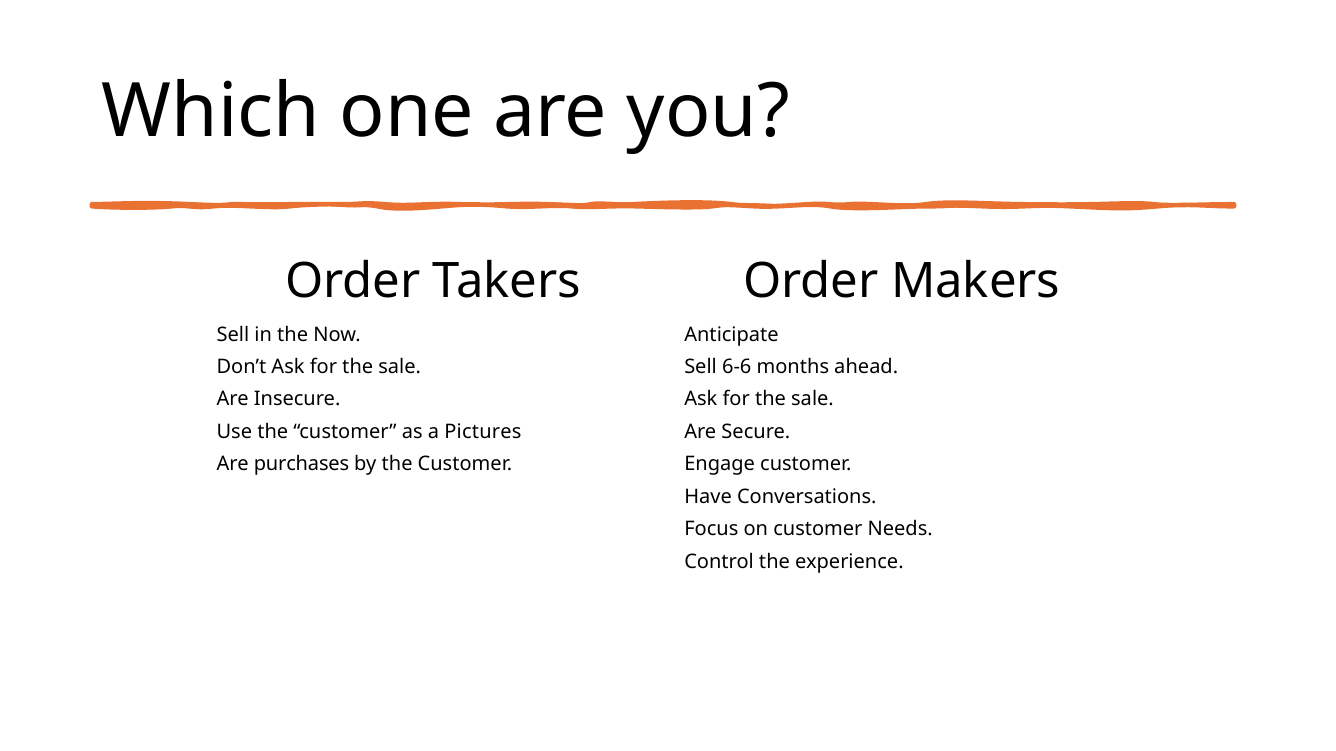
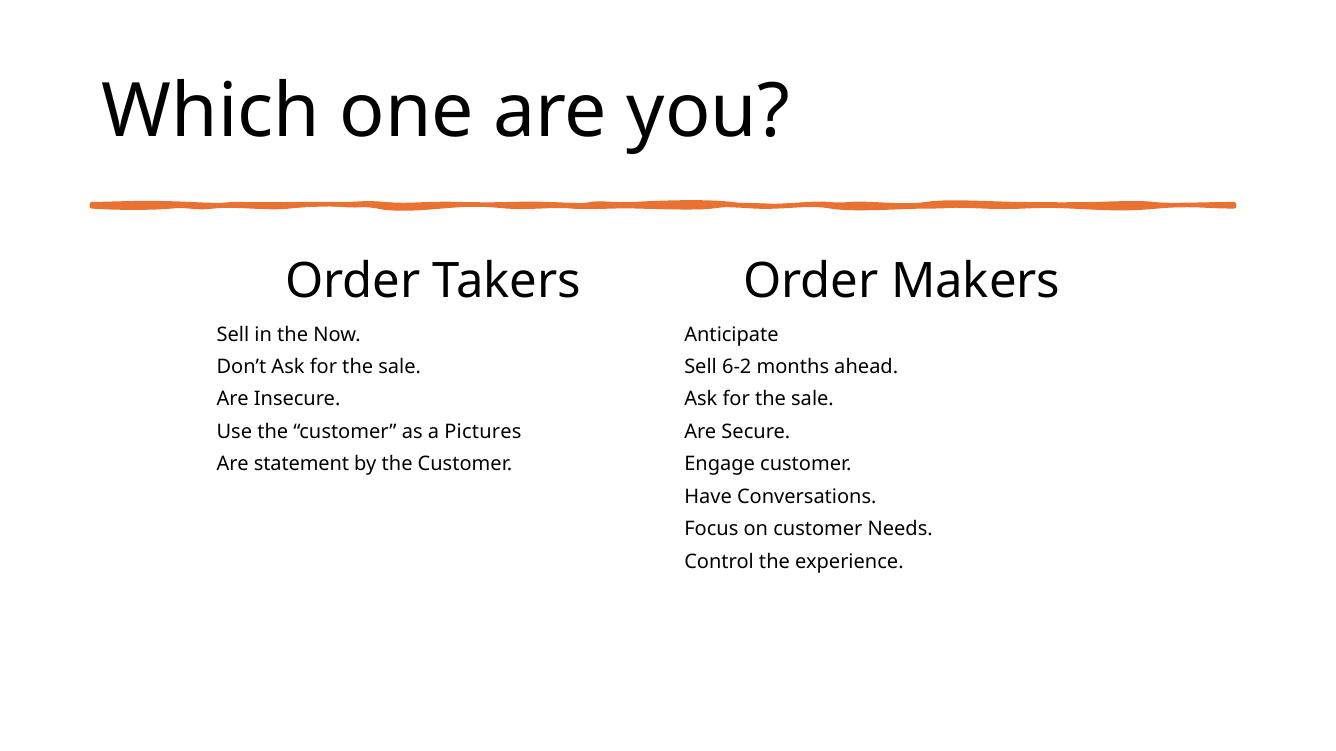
6-6: 6-6 -> 6-2 (737, 367)
purchases: purchases -> statement (301, 464)
